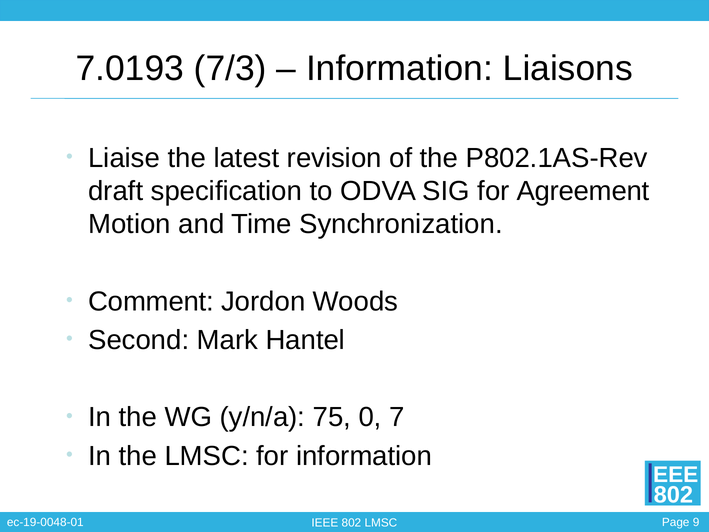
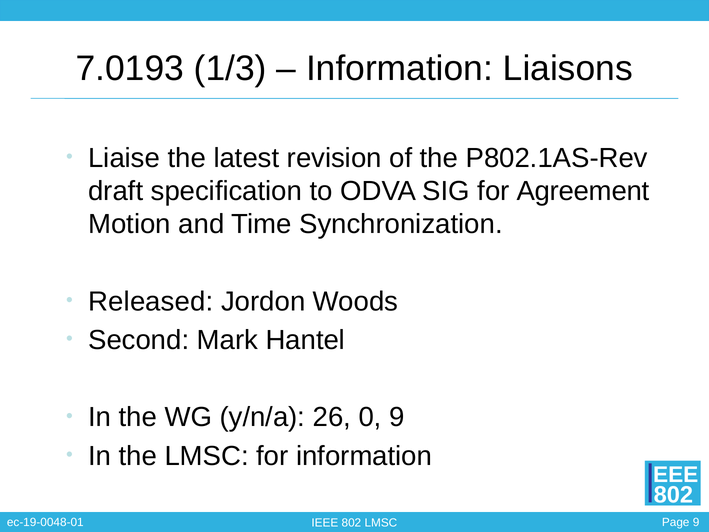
7/3: 7/3 -> 1/3 (230, 69)
Comment: Comment -> Released (151, 301)
75: 75 -> 26 (332, 417)
0 7: 7 -> 9 (397, 417)
